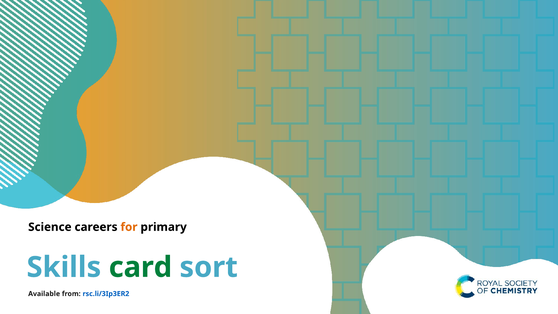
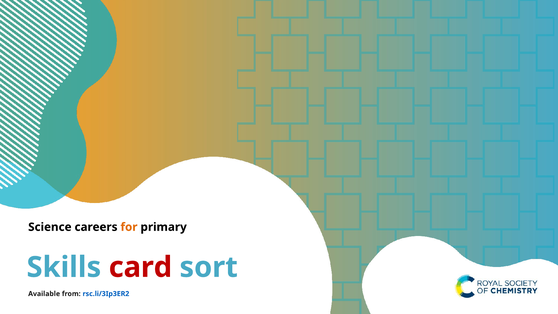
card colour: green -> red (140, 267)
